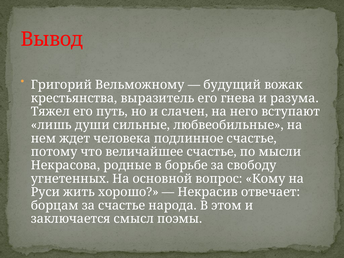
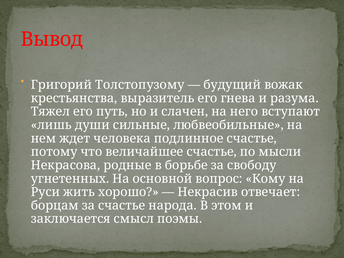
Вельможному: Вельможному -> Толстопузому (140, 85)
